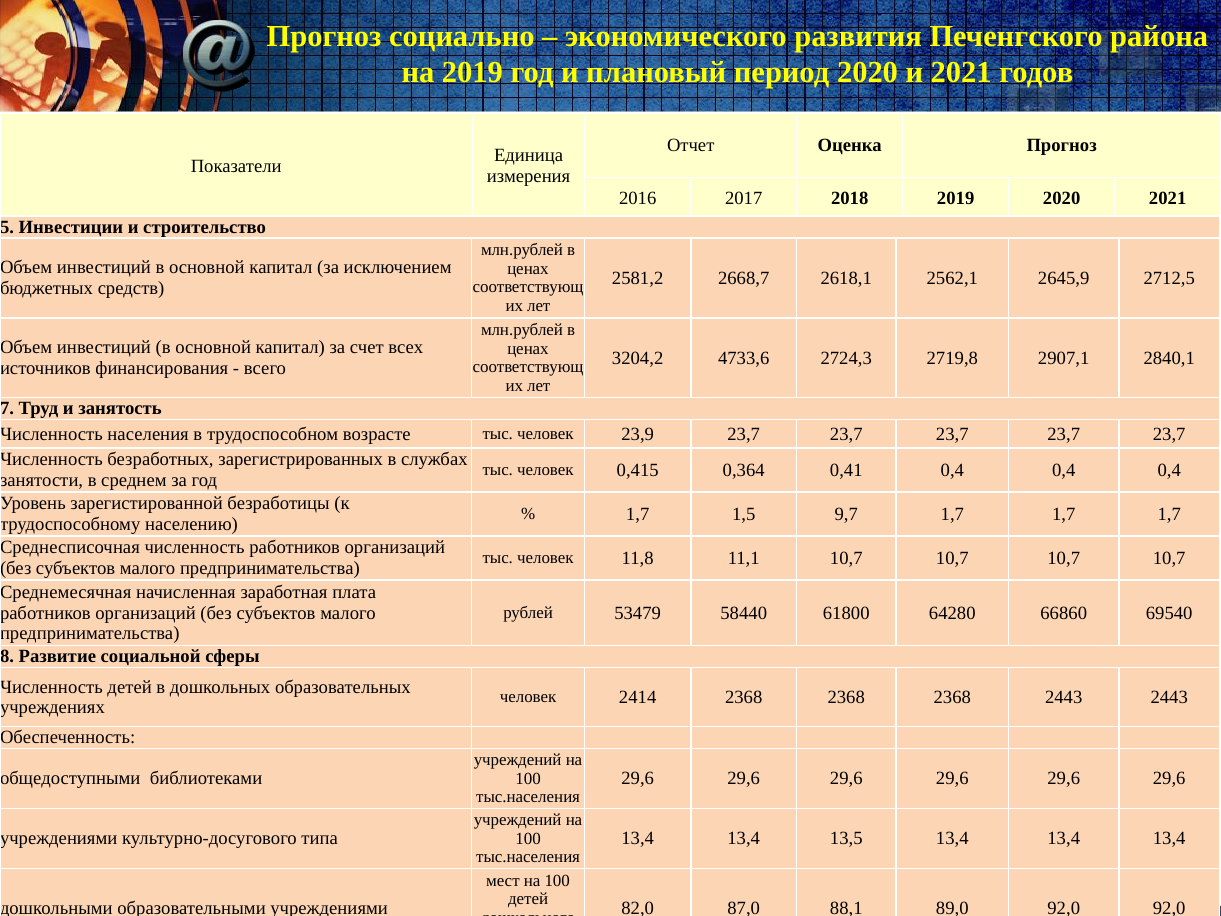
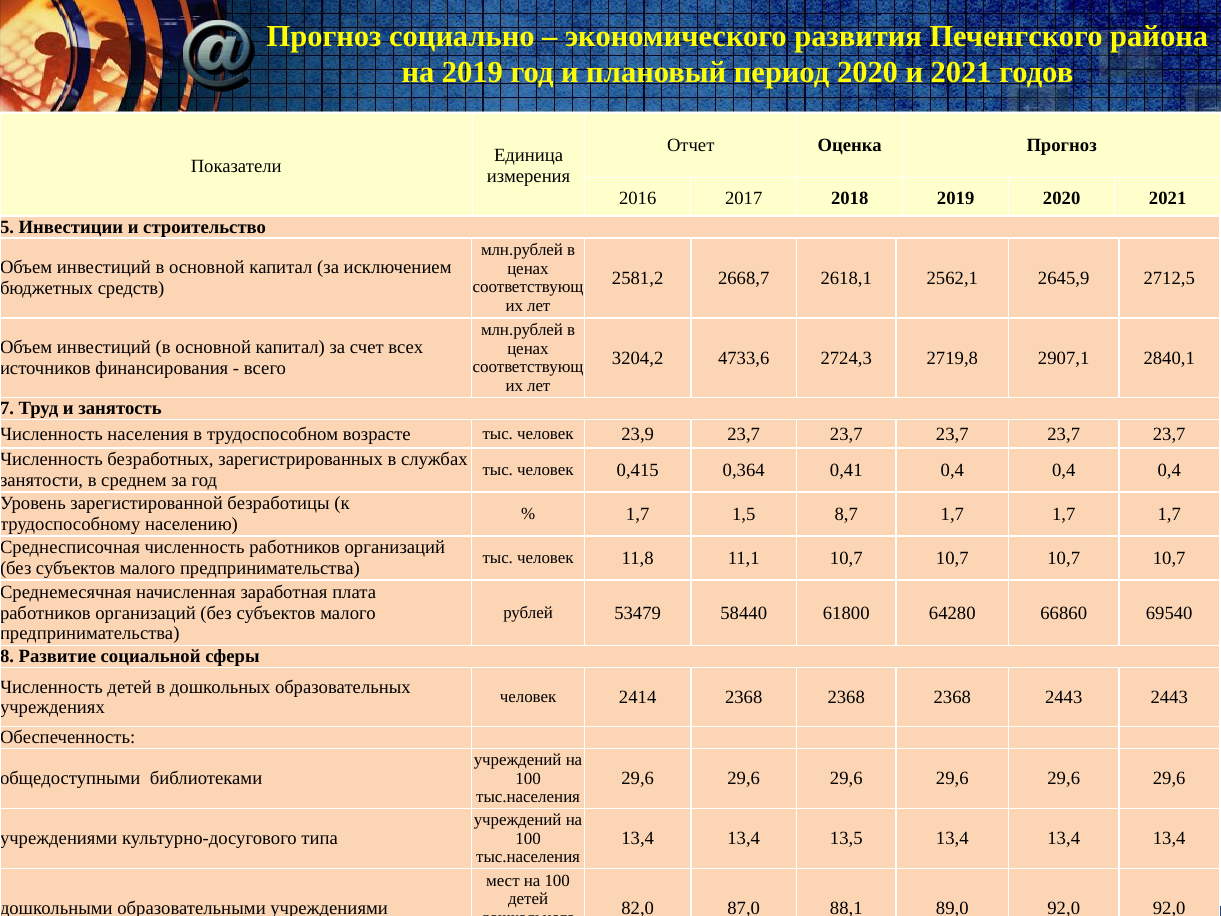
9,7: 9,7 -> 8,7 (846, 514)
